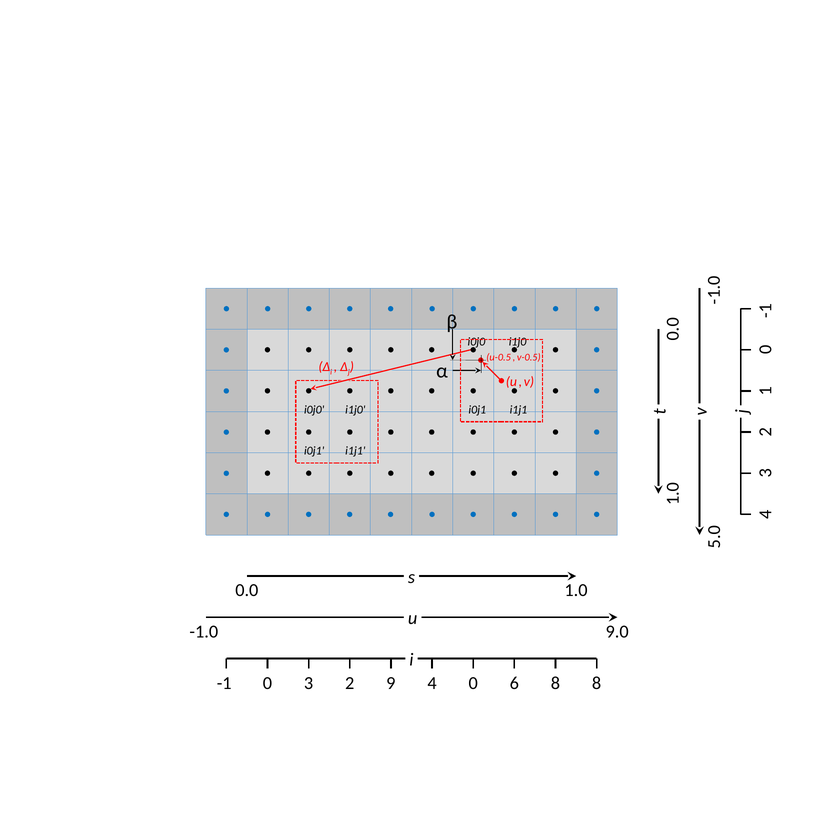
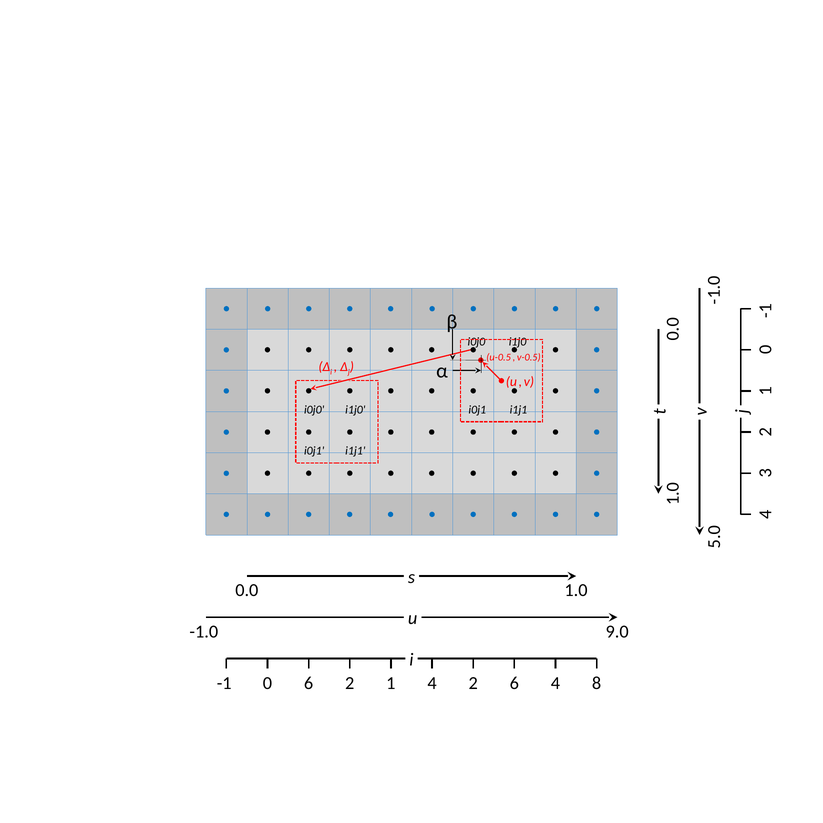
0 3: 3 -> 6 (309, 683)
9: 9 -> 1 (391, 683)
4 0: 0 -> 2 (473, 683)
6 8: 8 -> 4 (555, 683)
